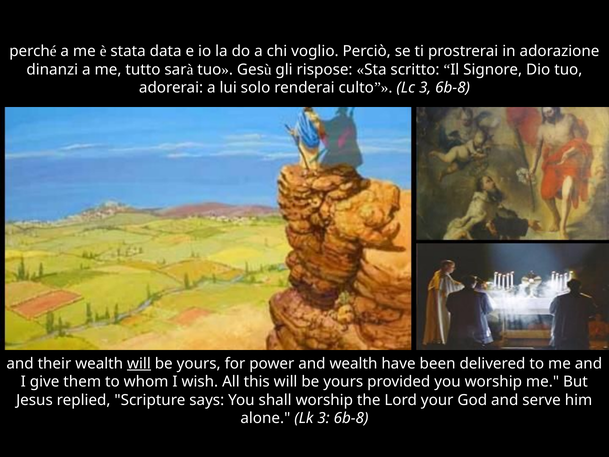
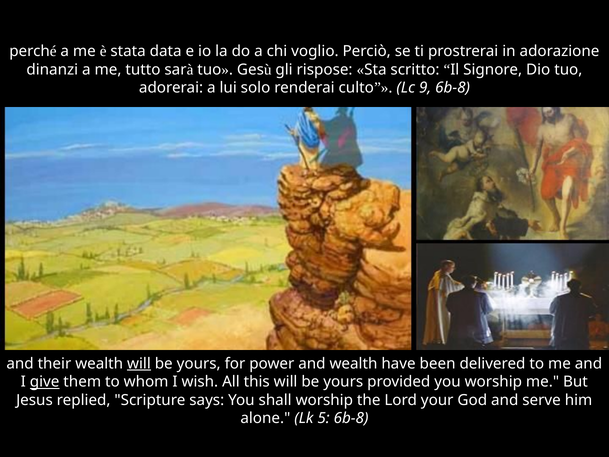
Lc 3: 3 -> 9 (425, 88)
give underline: none -> present (45, 382)
Lk 3: 3 -> 5 (324, 418)
